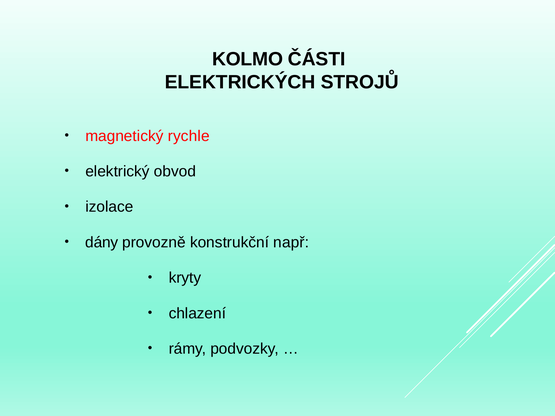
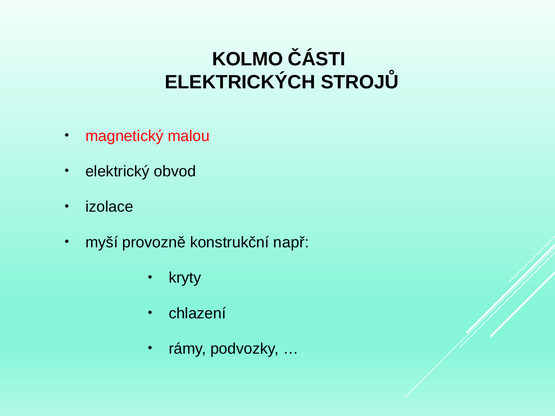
rychle: rychle -> malou (189, 136)
dány: dány -> myší (102, 243)
